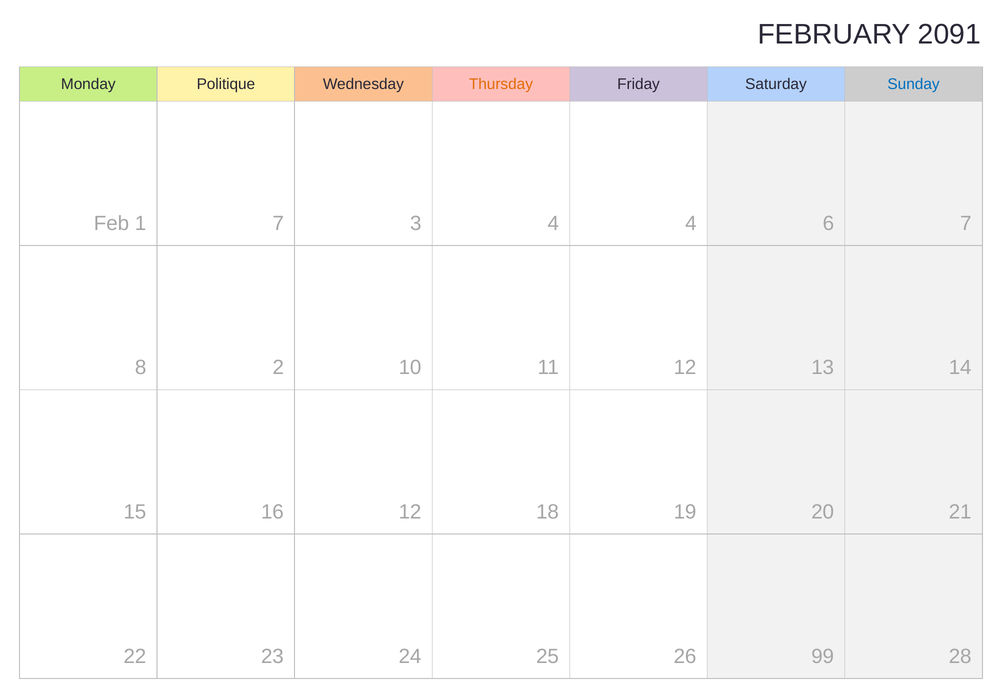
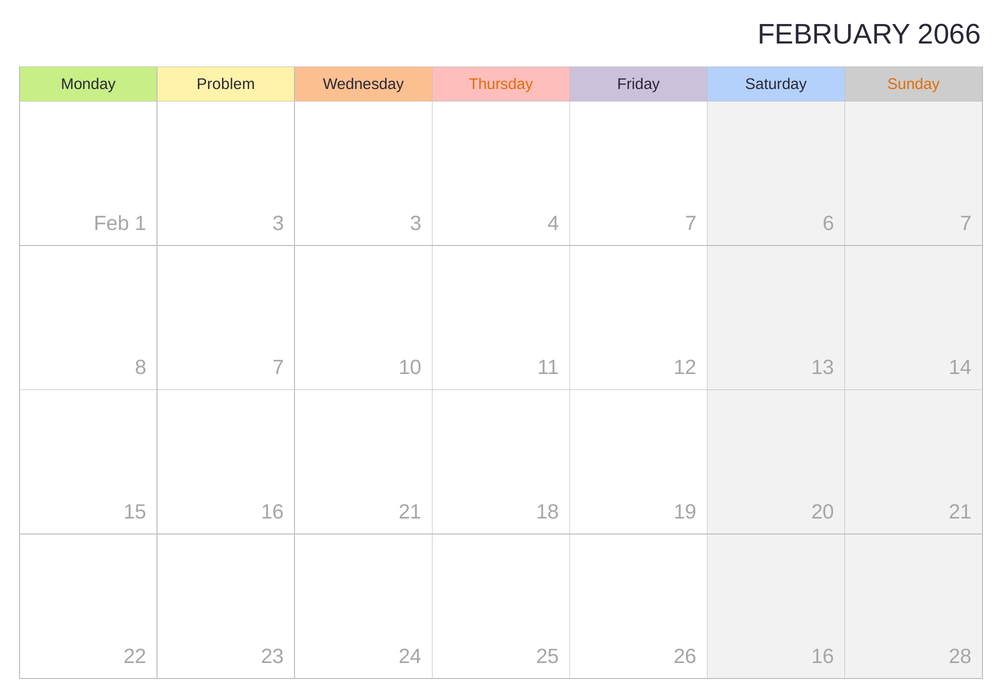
2091: 2091 -> 2066 (949, 35)
Politique: Politique -> Problem (226, 84)
Sunday colour: blue -> orange (914, 84)
1 7: 7 -> 3 (278, 223)
4 4: 4 -> 7 (691, 223)
8 2: 2 -> 7 (278, 367)
16 12: 12 -> 21 (410, 511)
26 99: 99 -> 16 (823, 656)
